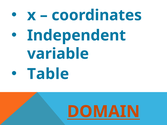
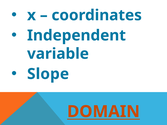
Table: Table -> Slope (48, 74)
